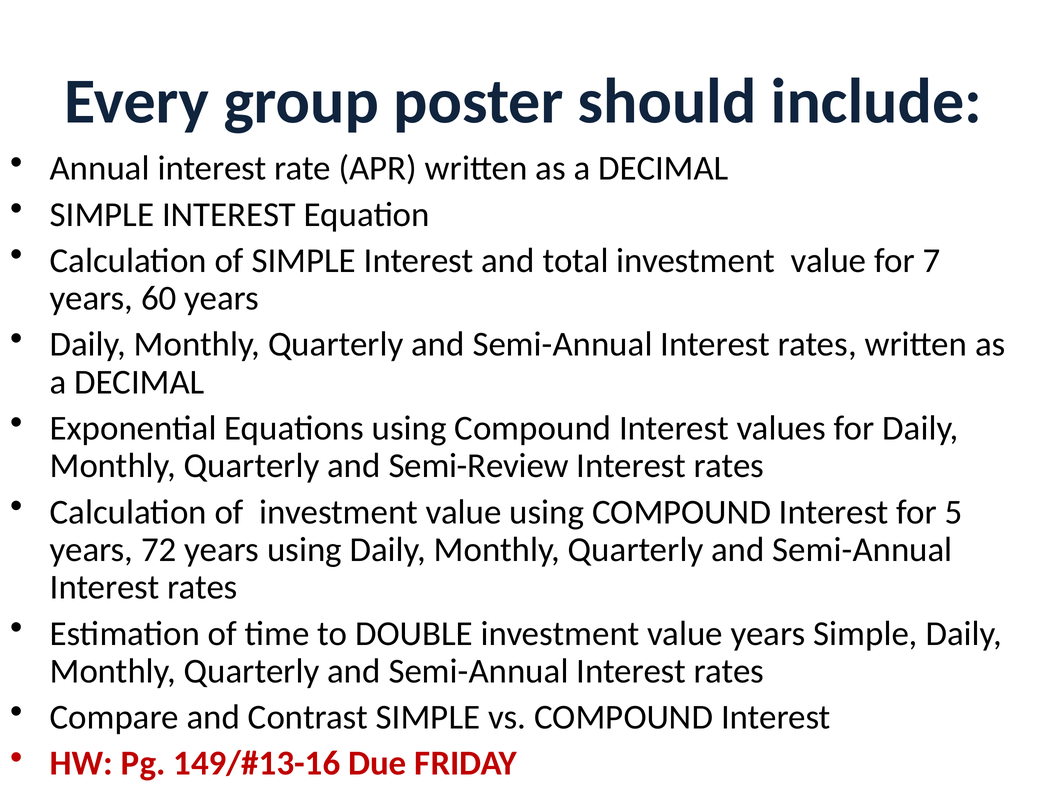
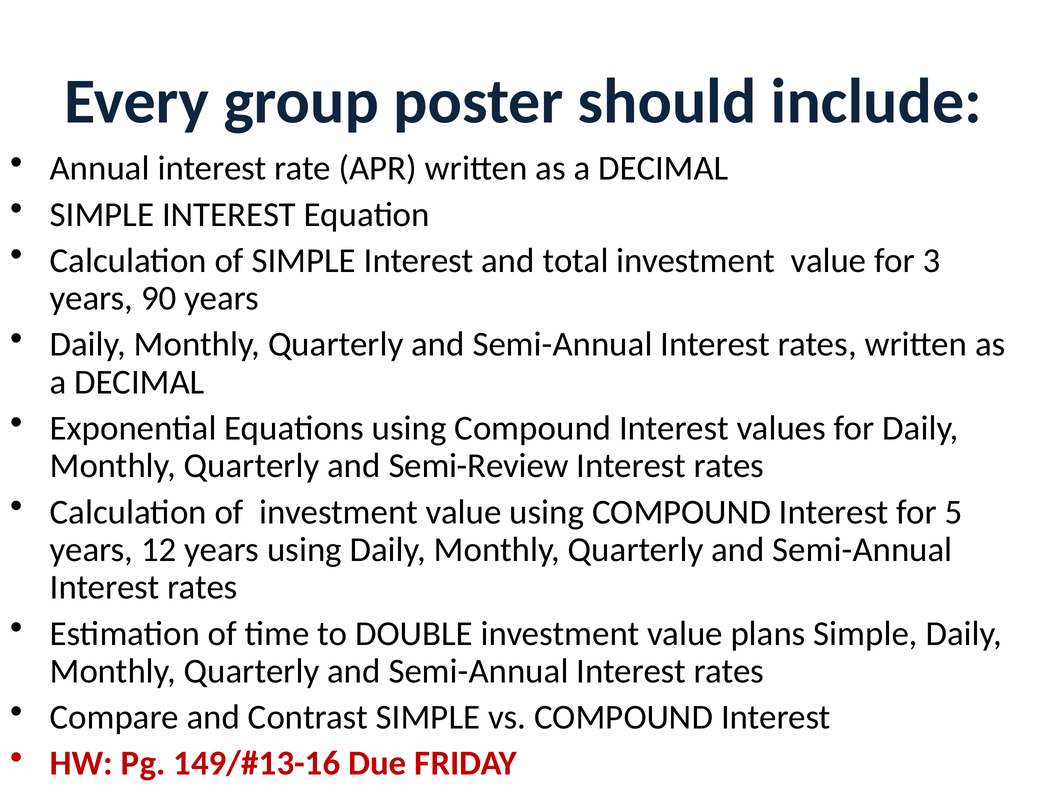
7: 7 -> 3 (932, 261)
60: 60 -> 90 (159, 298)
72: 72 -> 12 (159, 550)
value years: years -> plans (768, 633)
